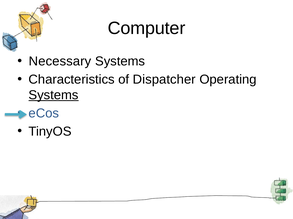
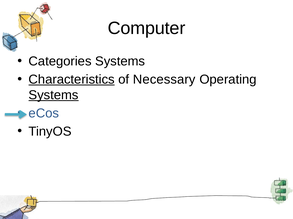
Necessary: Necessary -> Categories (60, 61)
Characteristics underline: none -> present (72, 80)
Dispatcher: Dispatcher -> Necessary (164, 80)
